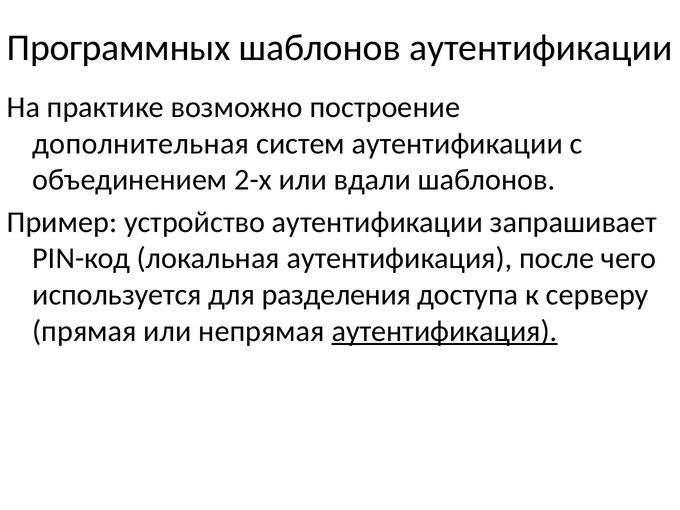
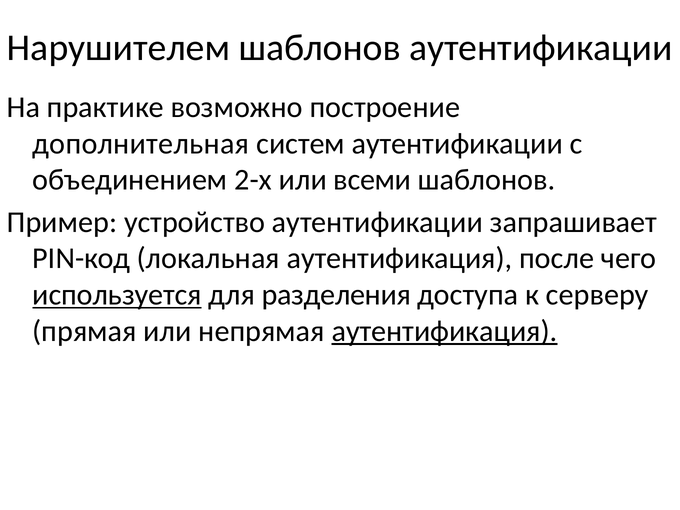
Программных: Программных -> Нарушителем (119, 48)
вдали: вдали -> всеми (372, 180)
используется underline: none -> present (117, 295)
